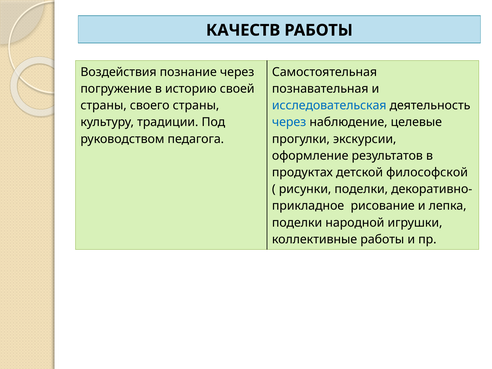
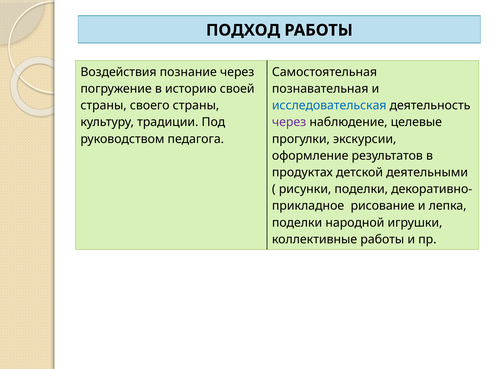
КАЧЕСТВ: КАЧЕСТВ -> ПОДХОД (243, 30)
через colour: blue -> purple (289, 122)
философской: философской -> деятельными (427, 172)
